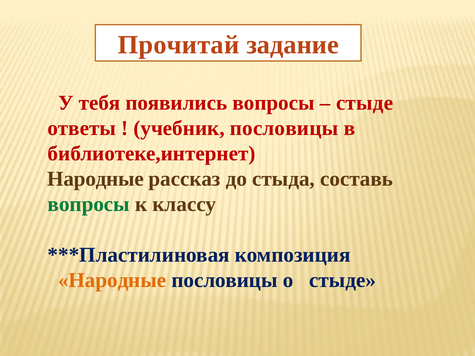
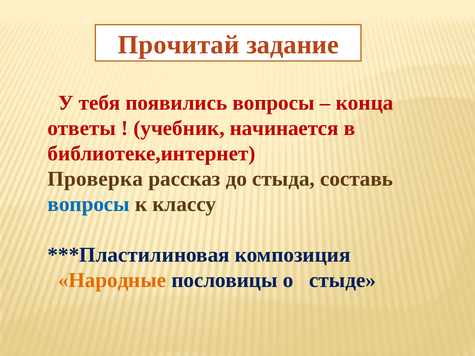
стыде: стыде -> конца (365, 103)
учебник пословицы: пословицы -> начинается (284, 128)
Народные: Народные -> Проверка (95, 179)
вопросы colour: green -> blue (89, 204)
